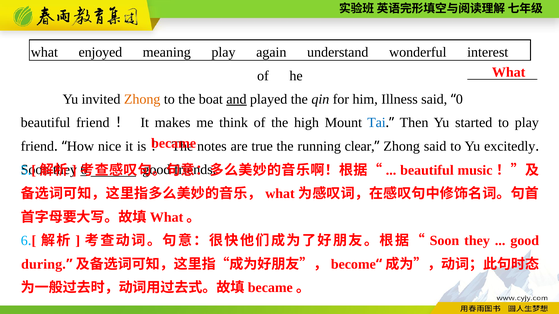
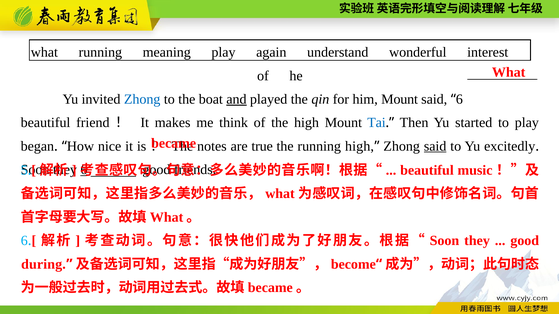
what enjoyed: enjoyed -> running (100, 52)
Zhong colour: orange -> blue (142, 99)
him Illness: Illness -> Mount (400, 99)
0: 0 -> 6 (459, 99)
friend: friend -> began (37, 146)
running clear: clear -> high (360, 146)
said underline: none -> present (435, 146)
